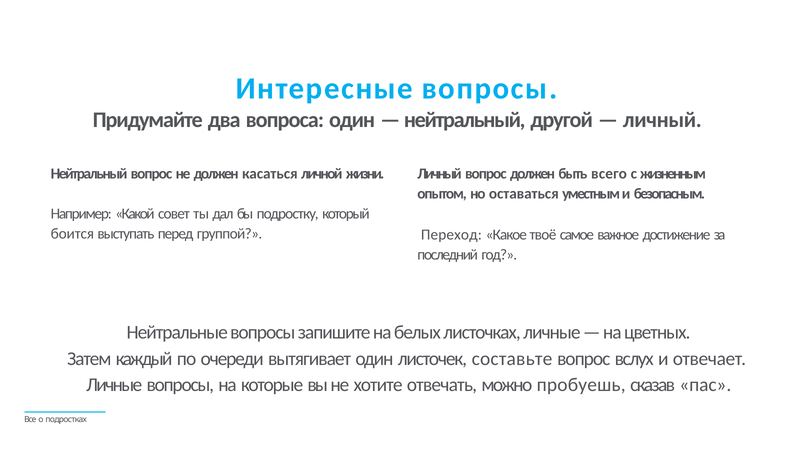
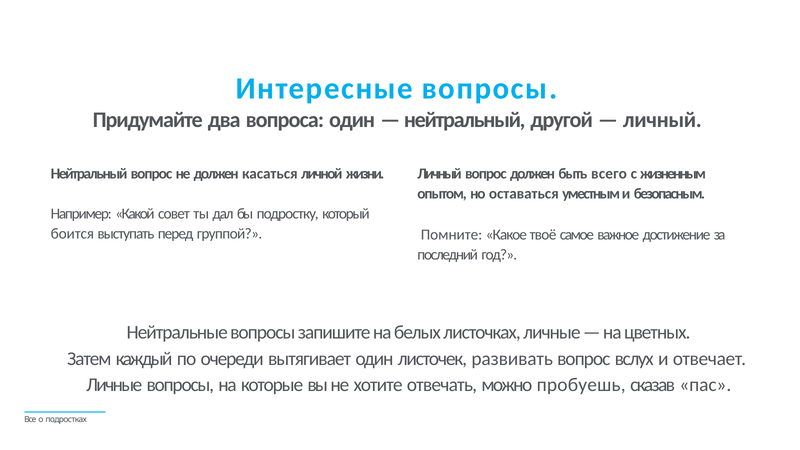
Переход: Переход -> Помните (452, 235)
составьте: составьте -> развивать (512, 359)
